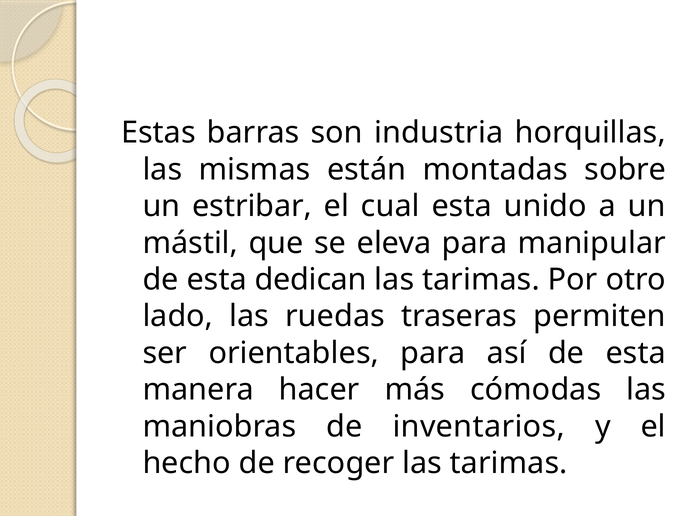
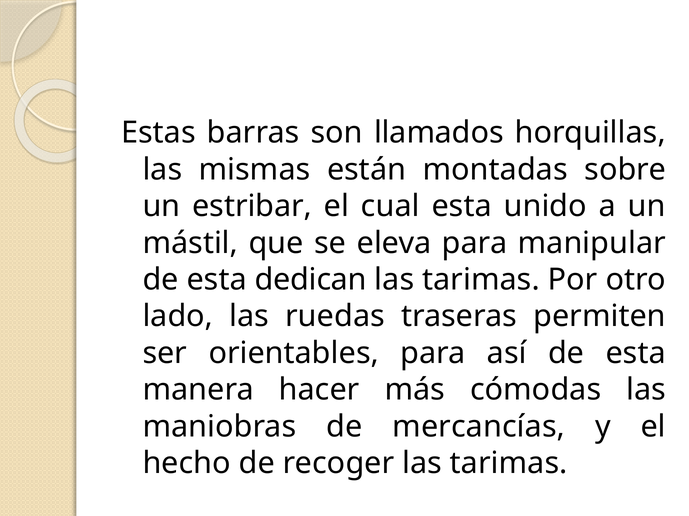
industria: industria -> llamados (439, 133)
inventarios: inventarios -> mercancías (479, 427)
